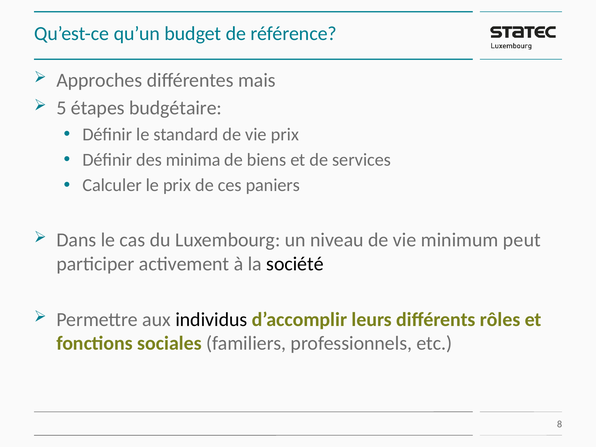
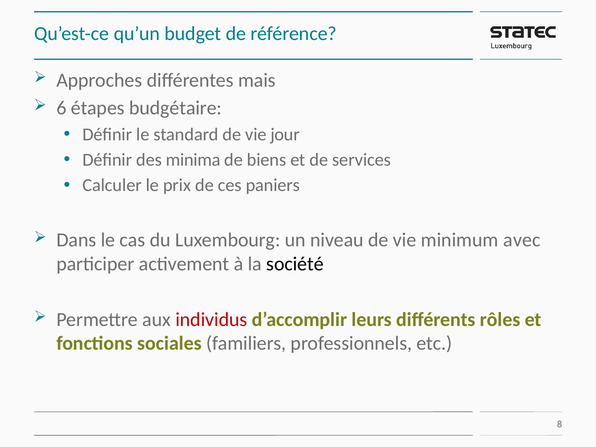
5: 5 -> 6 (61, 108)
vie prix: prix -> jour (285, 134)
peut: peut -> avec (522, 240)
individus colour: black -> red (211, 320)
